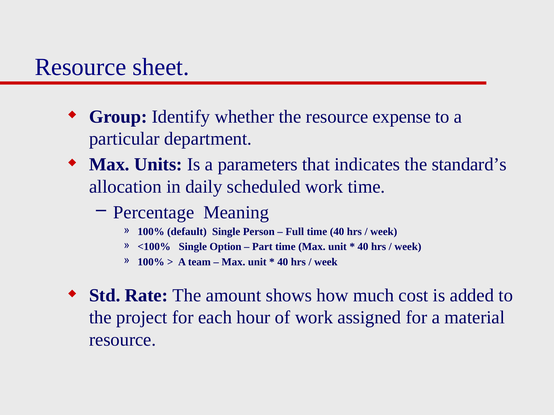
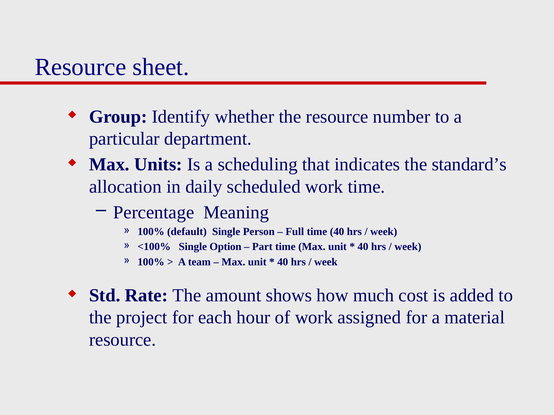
expense: expense -> number (402, 117)
parameters: parameters -> scheduling (258, 165)
